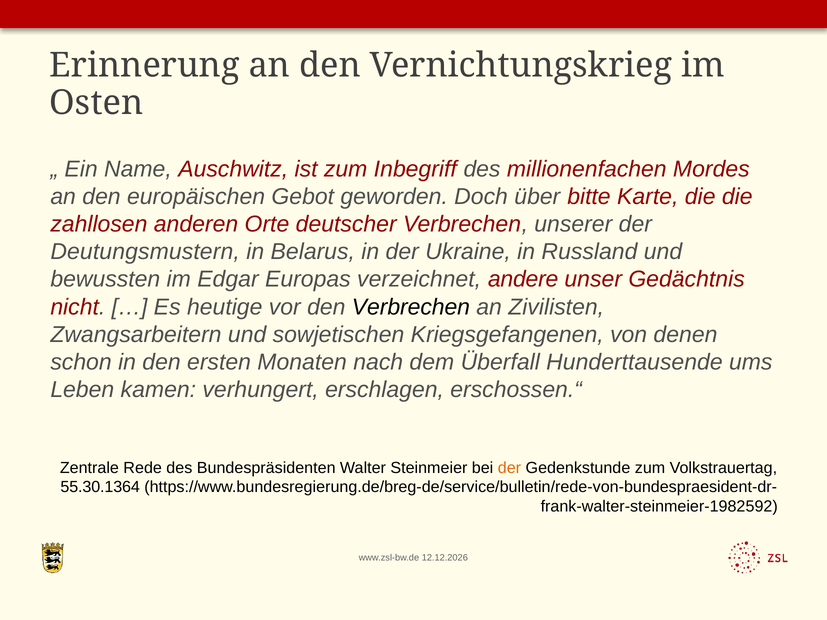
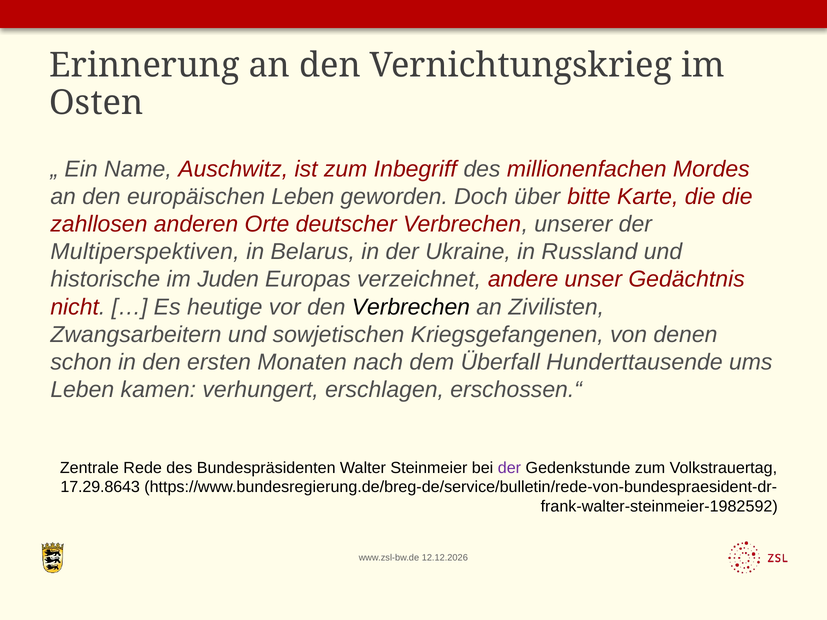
europäischen Gebot: Gebot -> Leben (303, 197)
Deutungsmustern: Deutungsmustern -> Multiperspektiven (145, 252)
bewussten: bewussten -> historische (105, 279)
Edgar: Edgar -> Juden (228, 279)
der colour: orange -> purple (509, 468)
55.30.1364: 55.30.1364 -> 17.29.8643 (100, 487)
